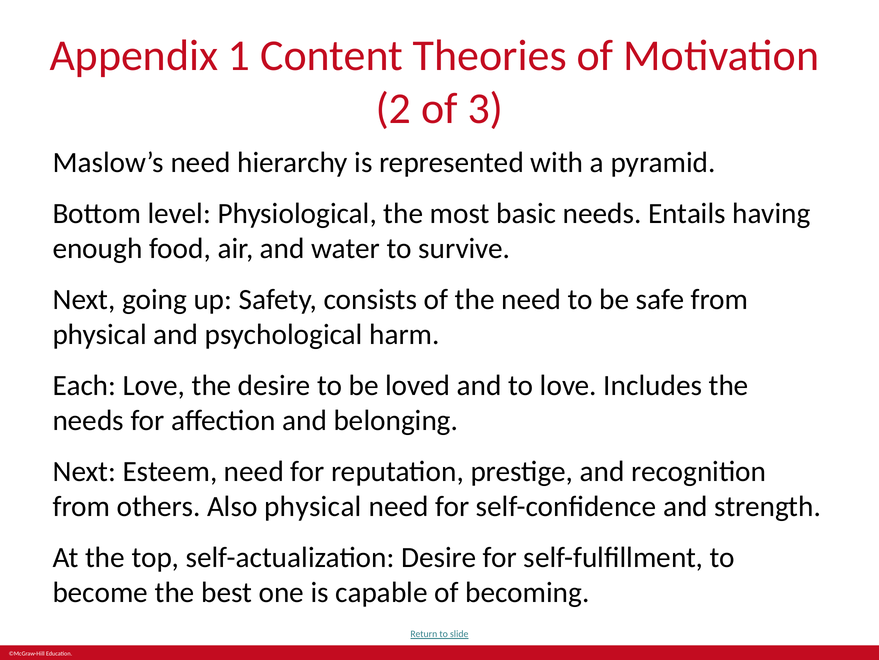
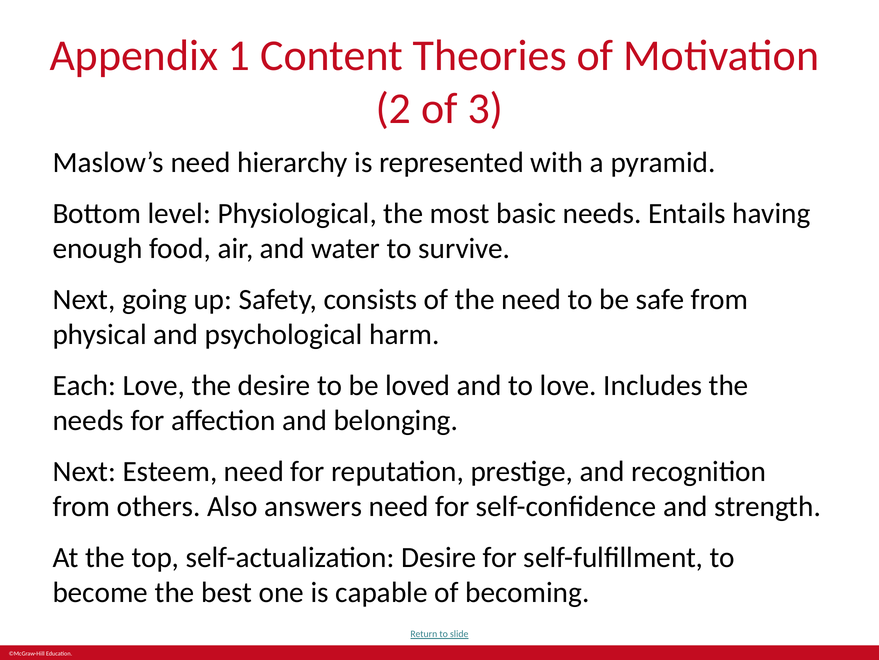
Also physical: physical -> answers (313, 506)
